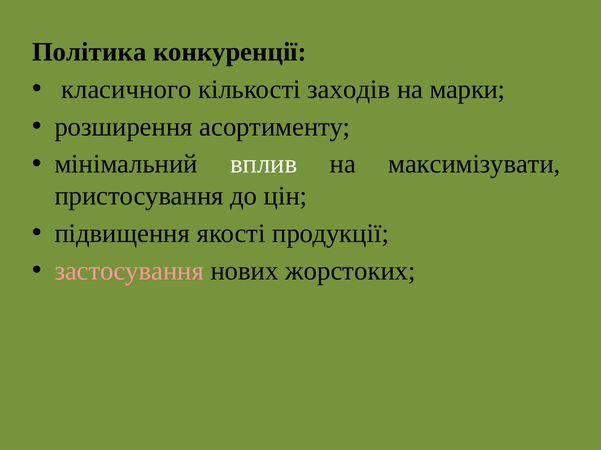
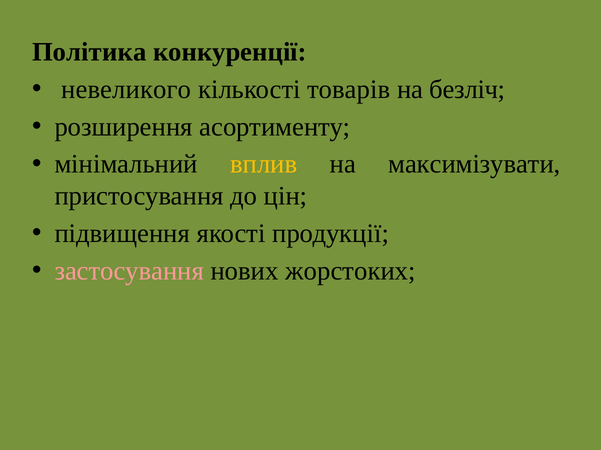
класичного: класичного -> невеликого (126, 90)
заходів: заходів -> товарів (349, 90)
марки: марки -> безліч (467, 90)
вплив colour: white -> yellow (264, 164)
